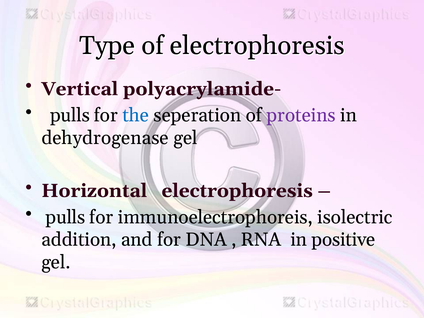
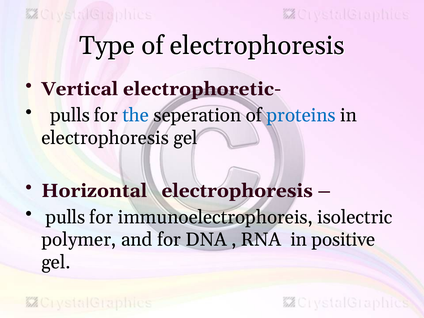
polyacrylamide-: polyacrylamide- -> electrophoretic- (202, 89)
proteins colour: purple -> blue (301, 115)
dehydrogenase: dehydrogenase -> electrophoresis (105, 138)
addition: addition -> polymer (79, 240)
